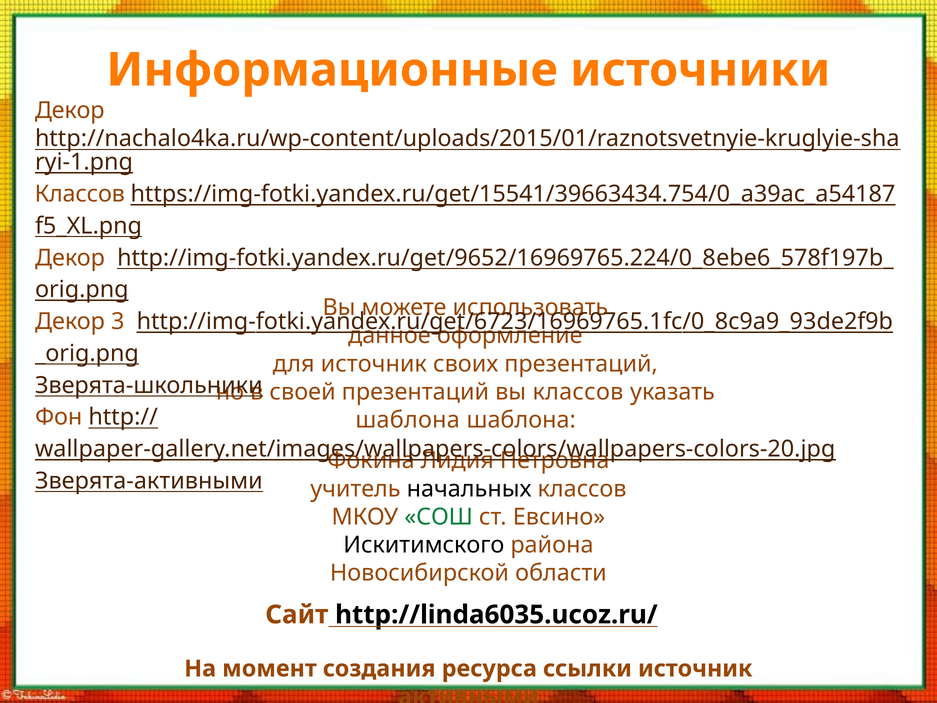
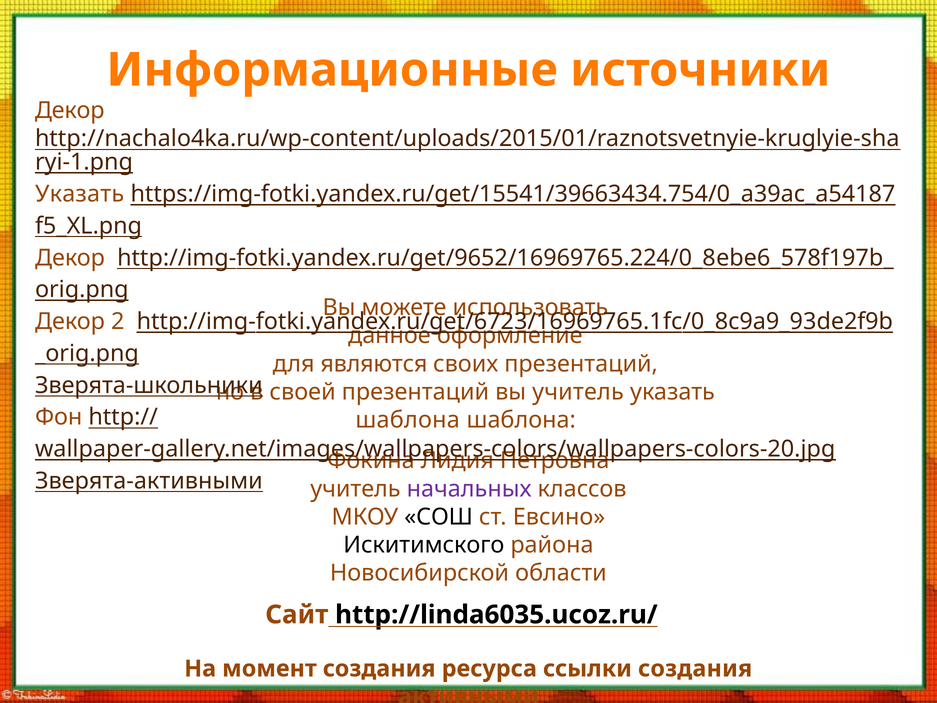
Классов: Классов -> Указать (80, 194)
3: 3 -> 2 (118, 321)
для источник: источник -> являются (374, 364)
вы классов: классов -> учитель (578, 392)
начальных colour: black -> purple (469, 489)
СОШ colour: green -> black (439, 517)
ссылки источник: источник -> создания (695, 668)
